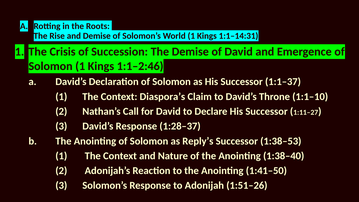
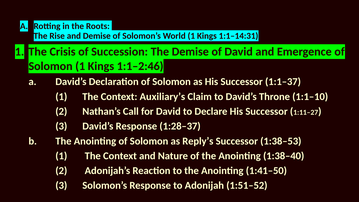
Diaspora’s: Diaspora’s -> Auxiliary’s (162, 97)
1:51–26: 1:51–26 -> 1:51–52 (247, 185)
